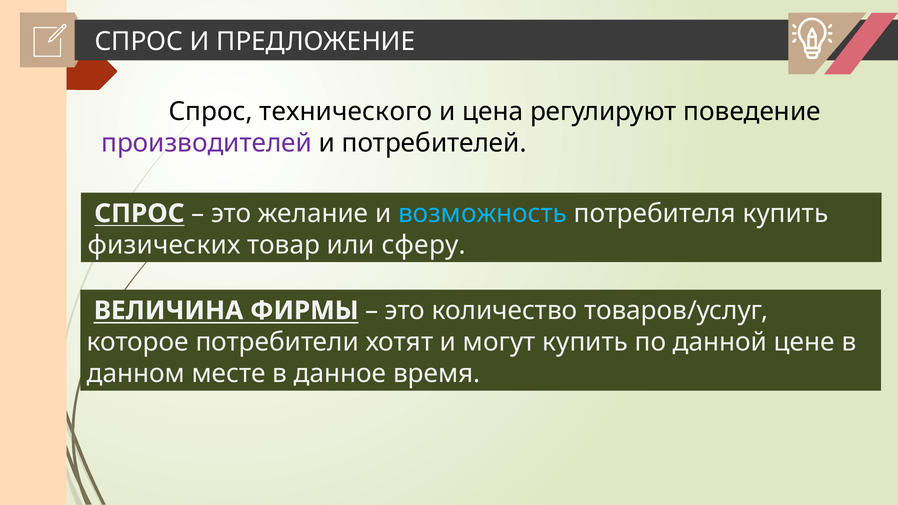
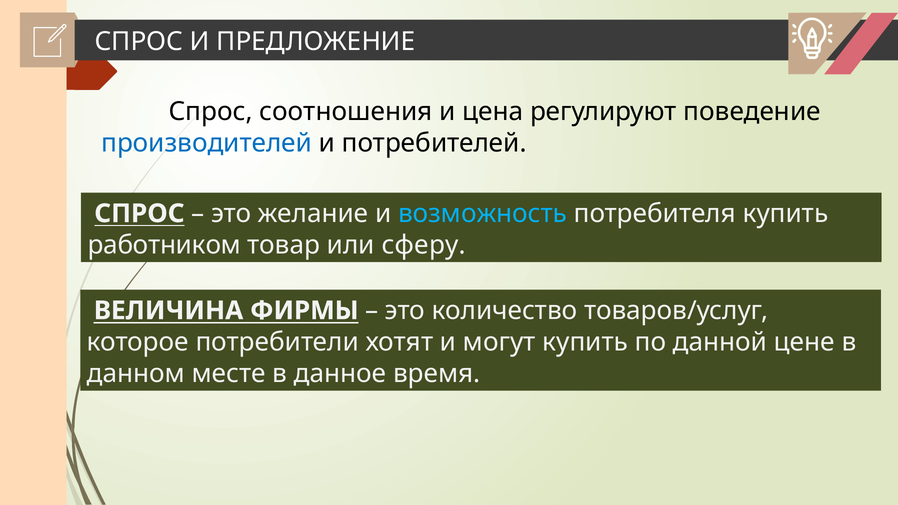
технического: технического -> соотношения (346, 112)
производителей colour: purple -> blue (207, 143)
физических: физических -> работником (164, 245)
